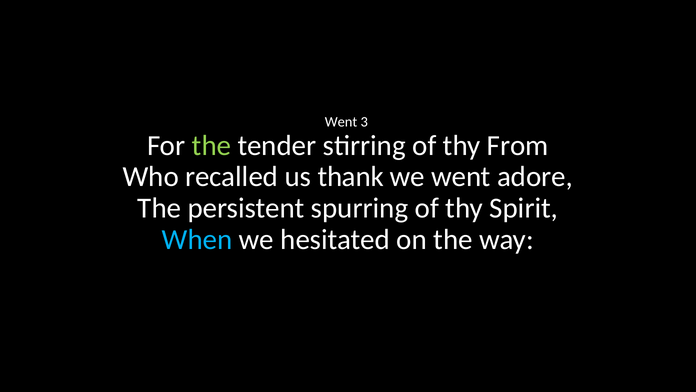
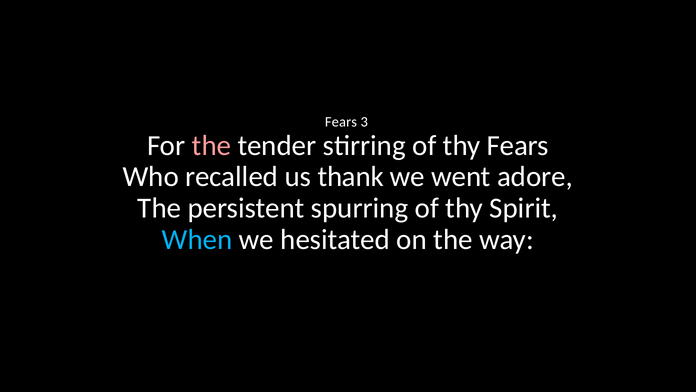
Went: Went -> Fears (341, 122)
the colour: light green -> pink (212, 145)
thy From: From -> Fears (518, 145)
